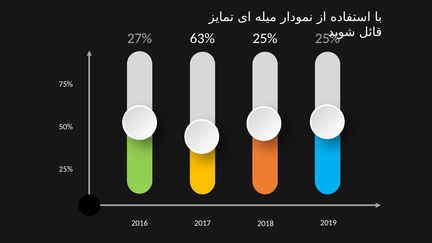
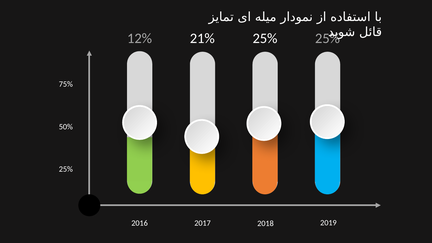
63%: 63% -> 21% (202, 38)
27%: 27% -> 12% (140, 38)
